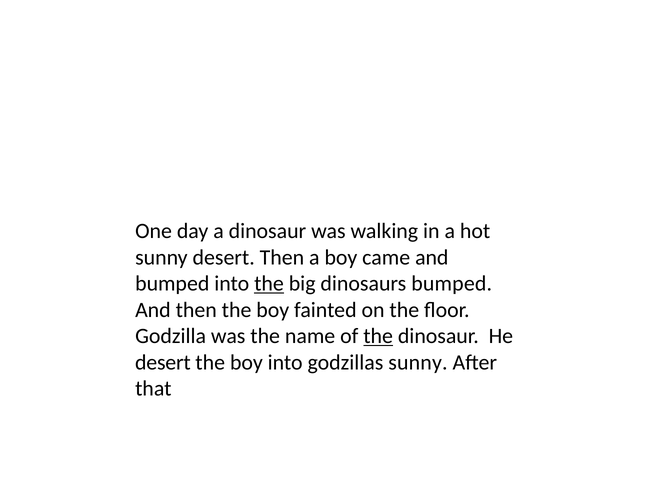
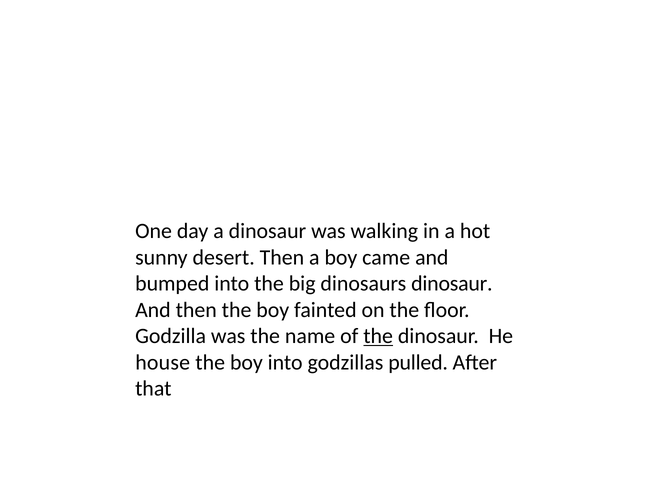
the underline: present -> none (269, 284)
dinosaurs bumped: bumped -> dinosaur (452, 284)
desert: desert -> house (163, 362)
godzillas sunny: sunny -> pulled (418, 362)
